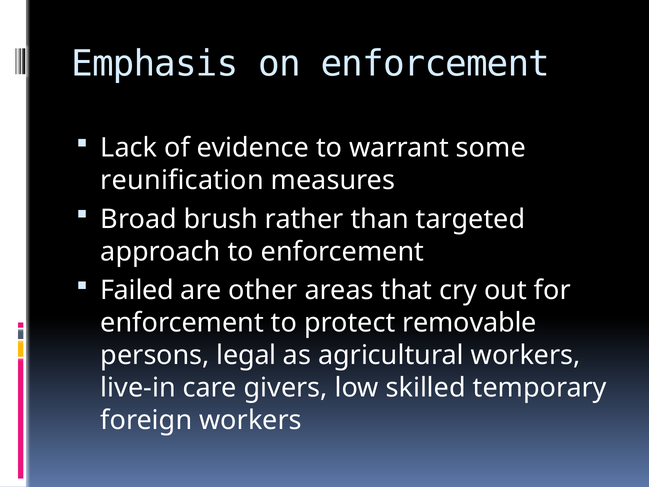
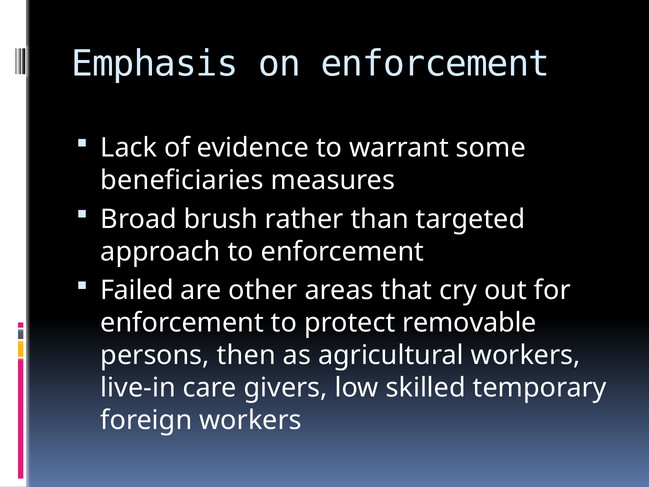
reunification: reunification -> beneficiaries (182, 180)
legal: legal -> then (246, 355)
